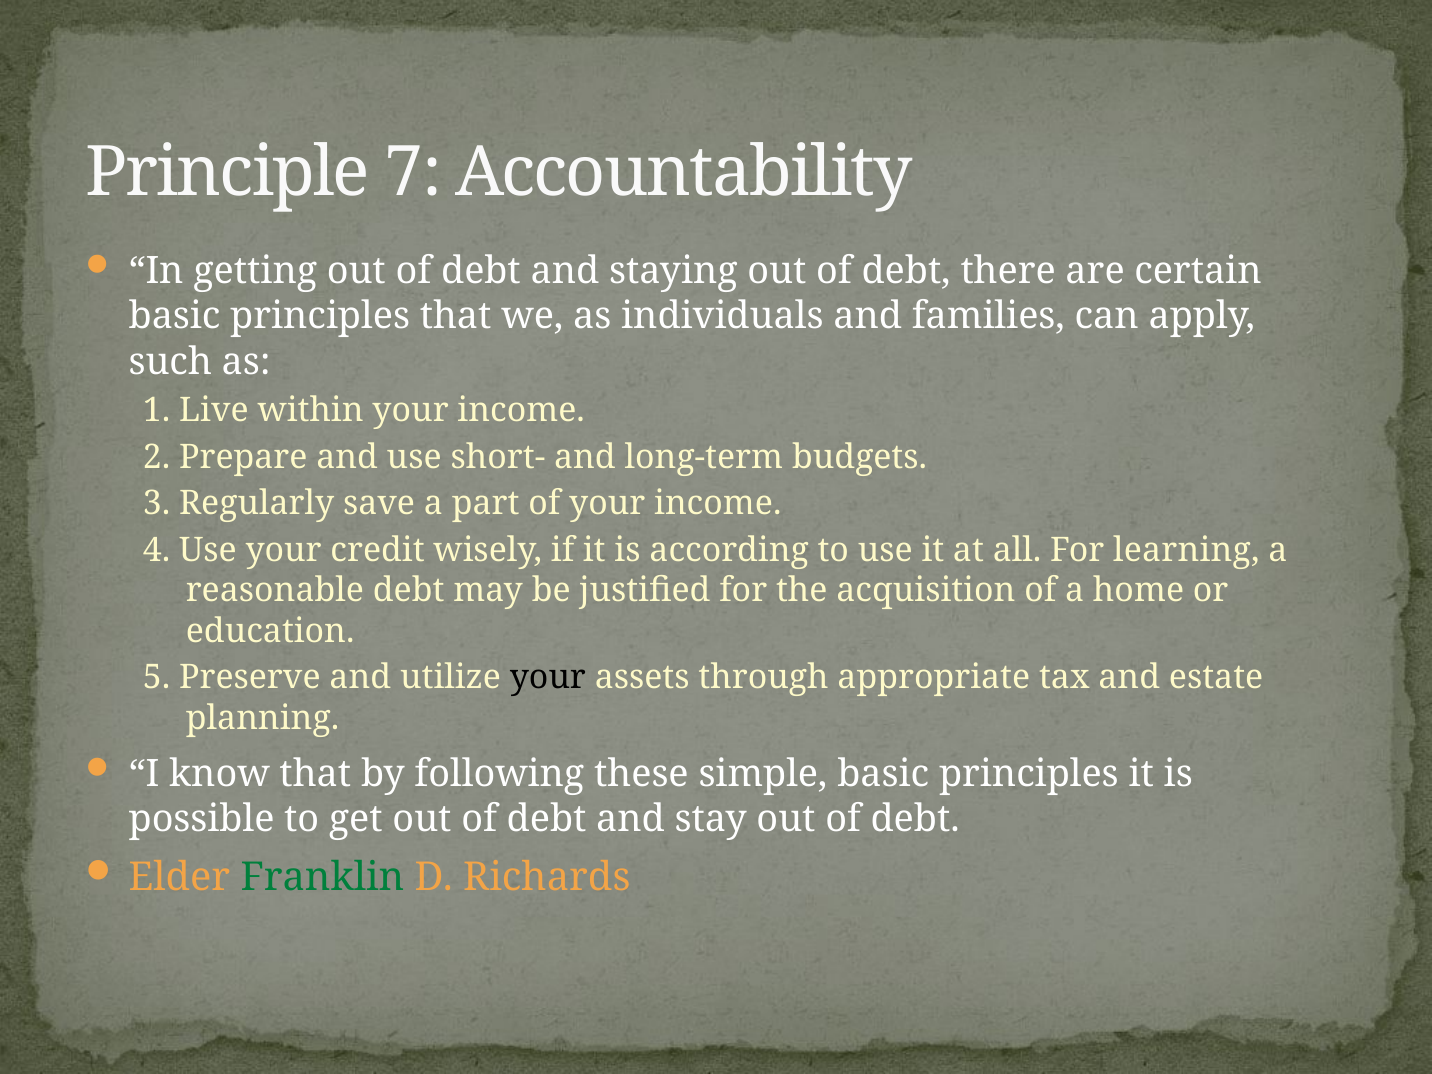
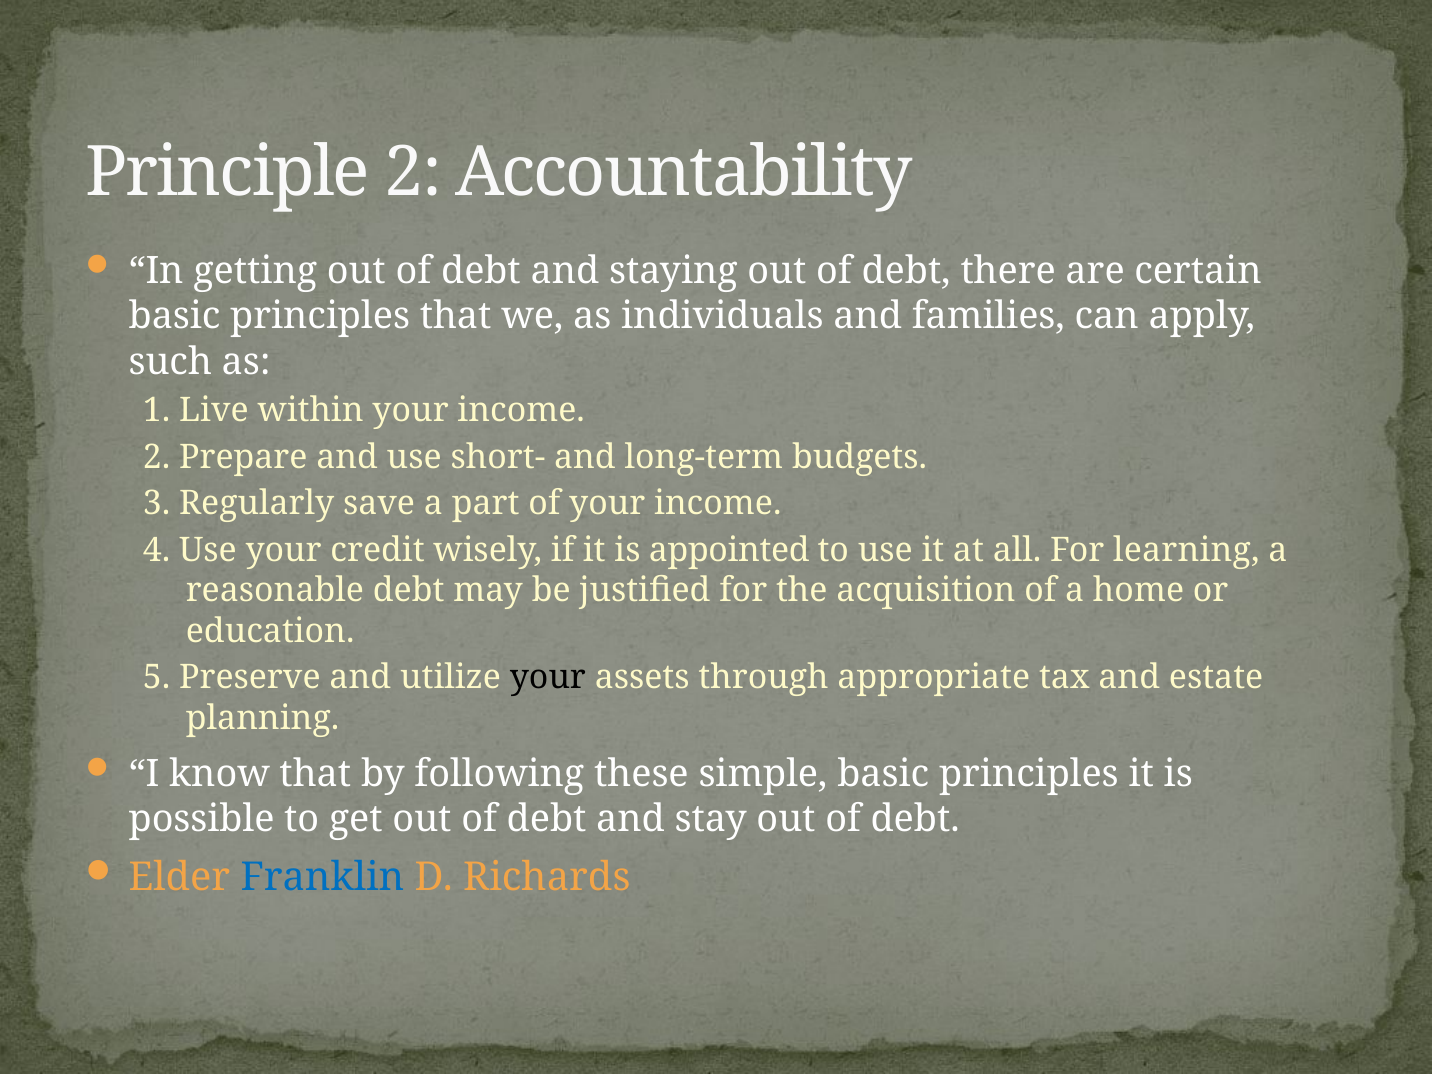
Principle 7: 7 -> 2 (413, 173)
according: according -> appointed (729, 550)
Franklin colour: green -> blue (322, 878)
